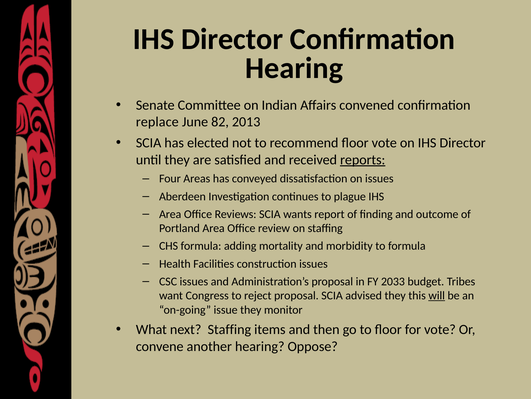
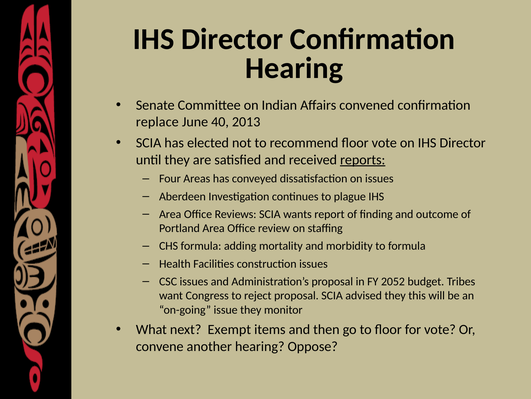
82: 82 -> 40 (220, 122)
2033: 2033 -> 2052 (393, 281)
will underline: present -> none (437, 295)
next Staffing: Staffing -> Exempt (229, 329)
